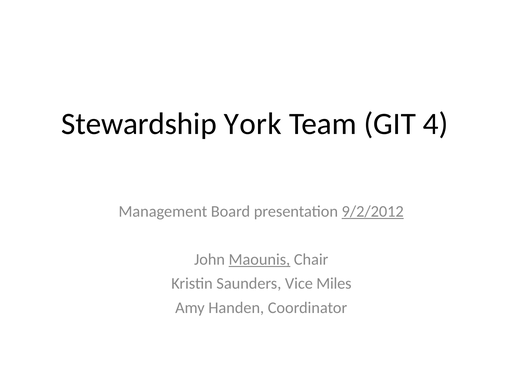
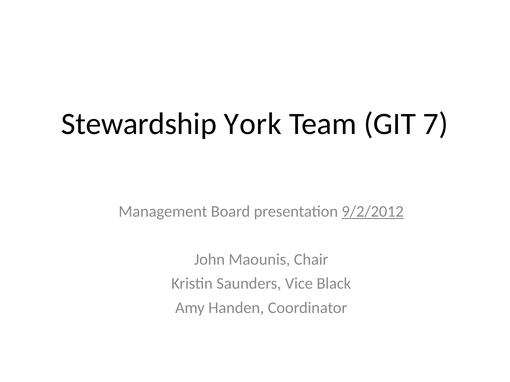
4: 4 -> 7 (436, 124)
Maounis underline: present -> none (259, 260)
Miles: Miles -> Black (334, 284)
